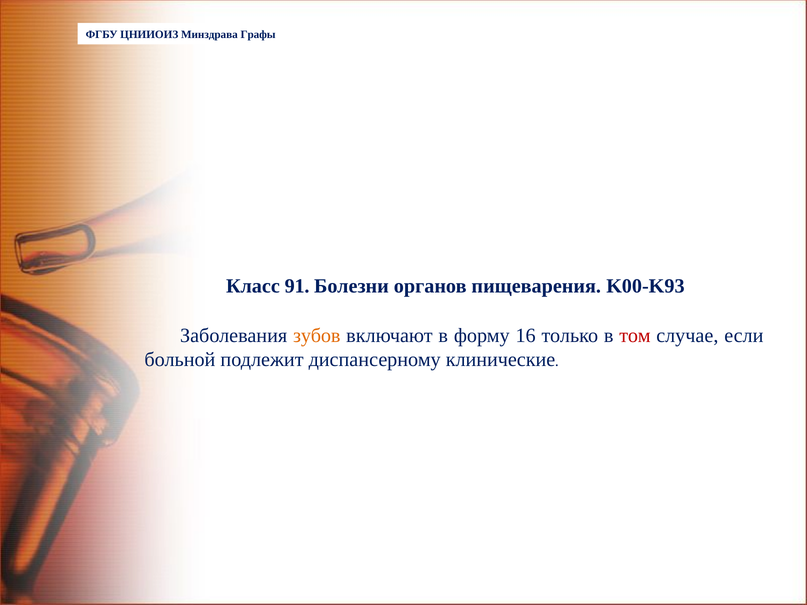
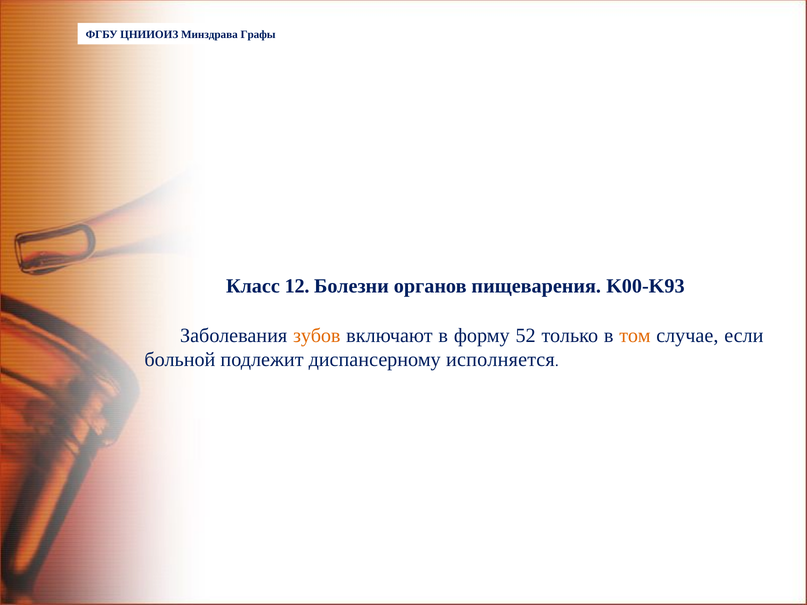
91: 91 -> 12 (297, 286)
16: 16 -> 52 (526, 336)
том colour: red -> orange (635, 336)
клинические: клинические -> исполняется (500, 360)
